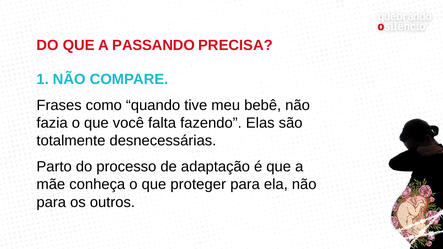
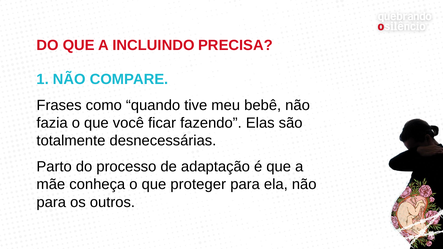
PASSANDO: PASSANDO -> INCLUINDO (154, 45)
falta: falta -> ficar (162, 123)
